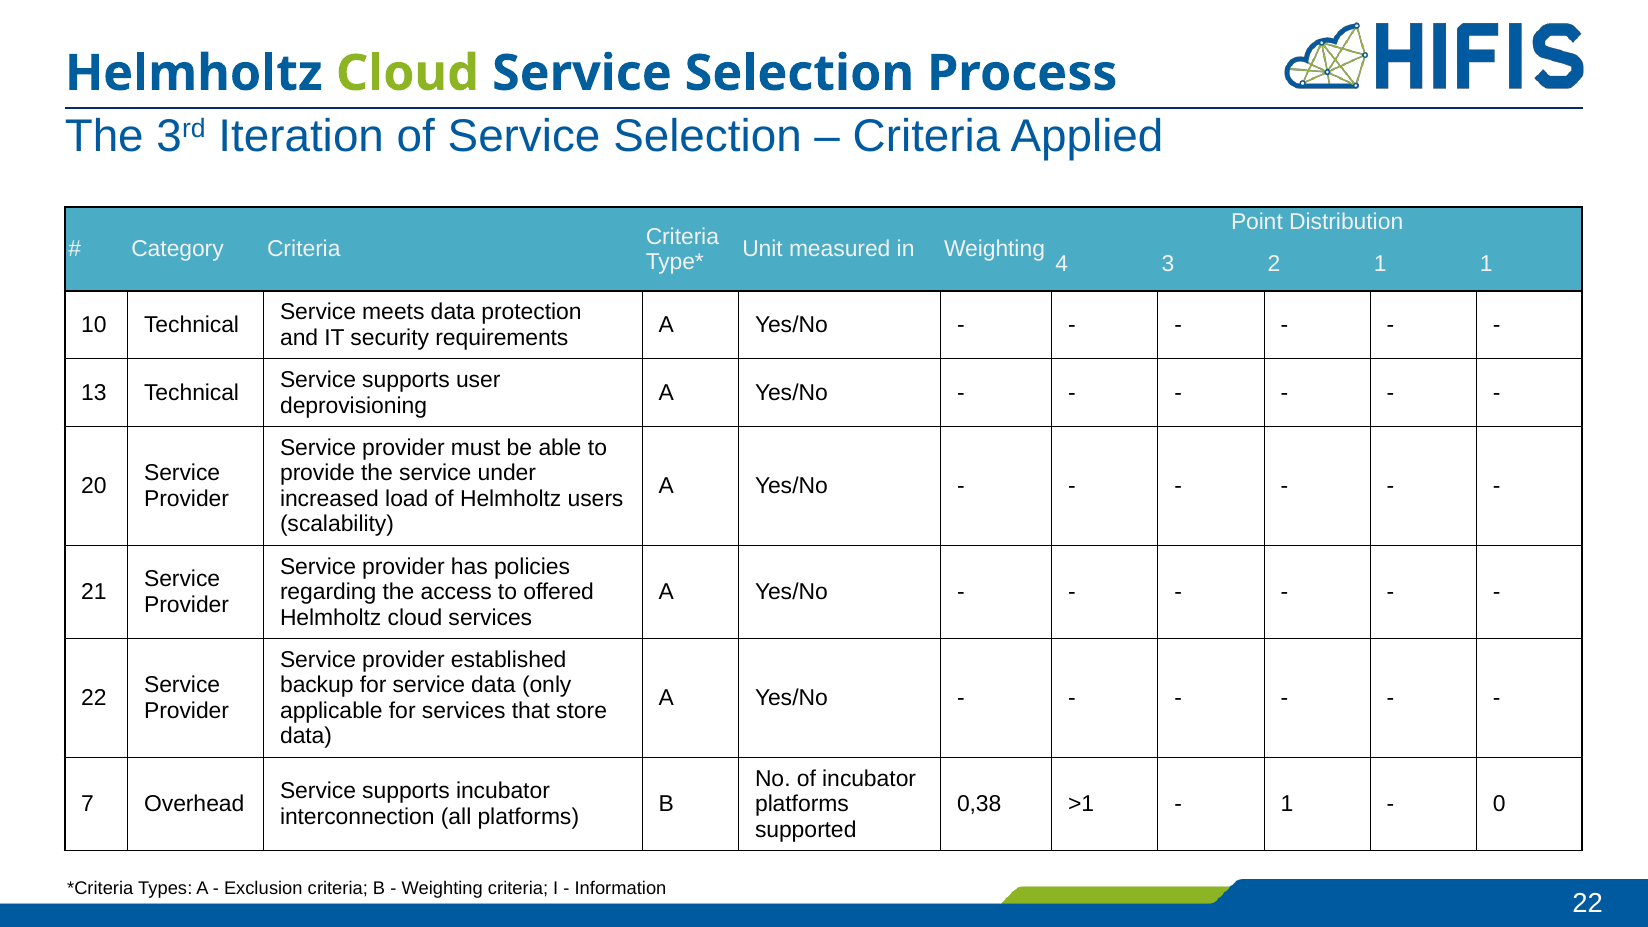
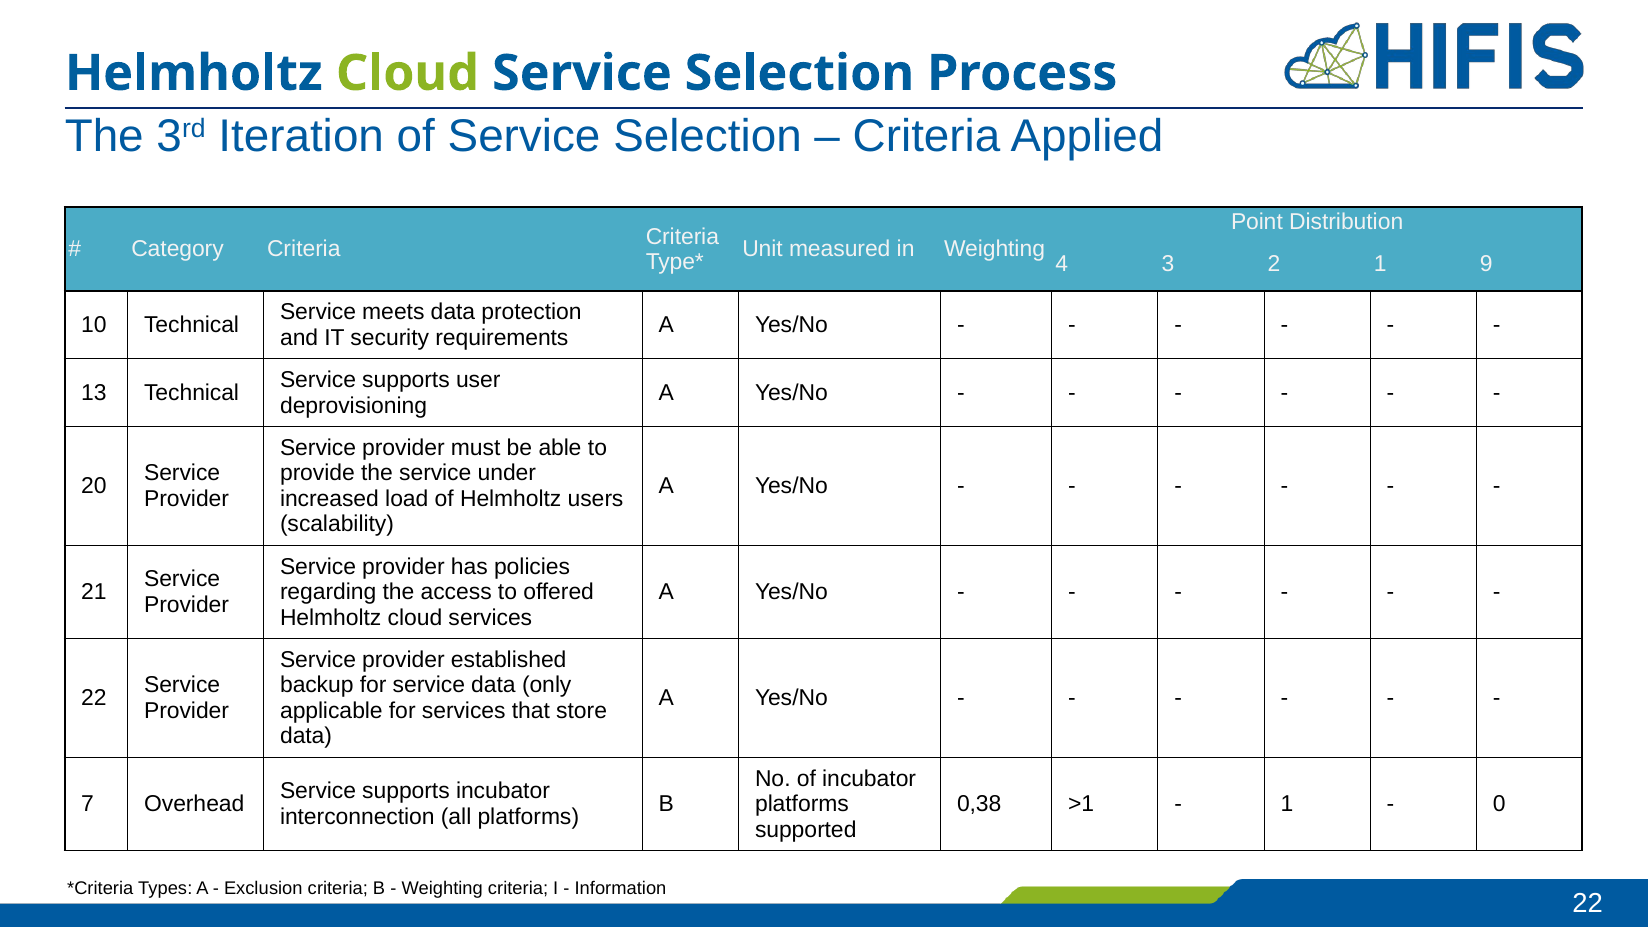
1 1: 1 -> 9 (1486, 264)
